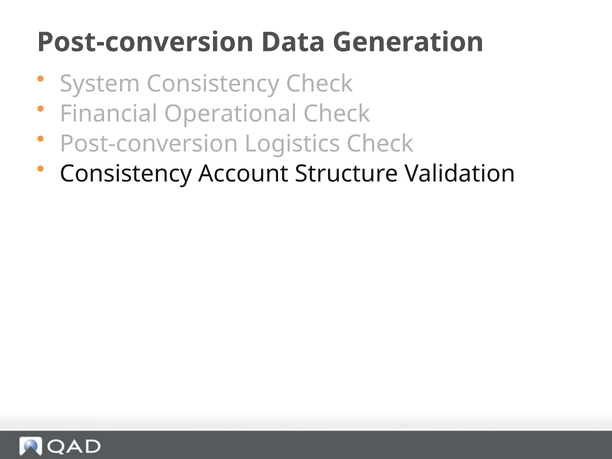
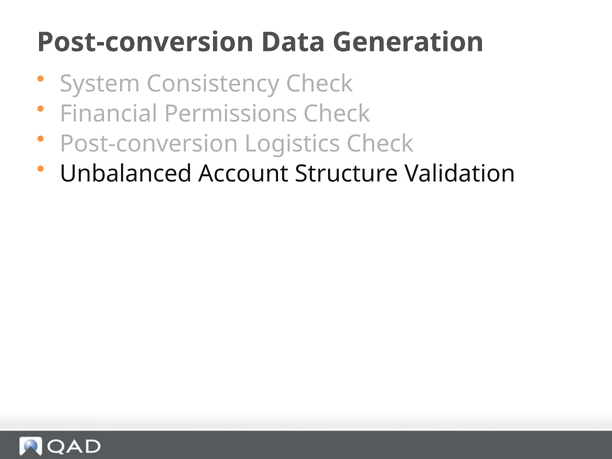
Operational: Operational -> Permissions (231, 114)
Consistency: Consistency -> Unbalanced (126, 174)
